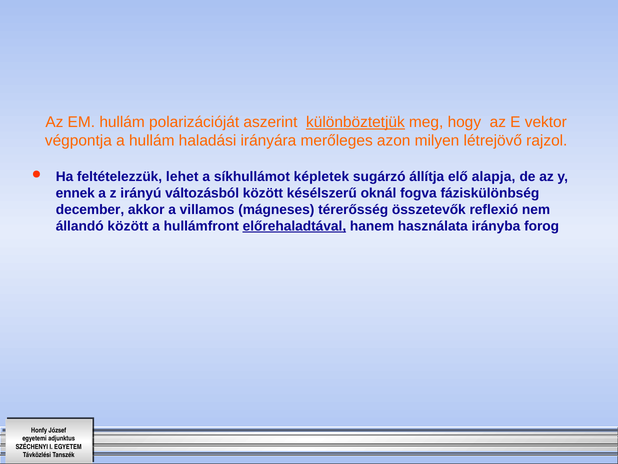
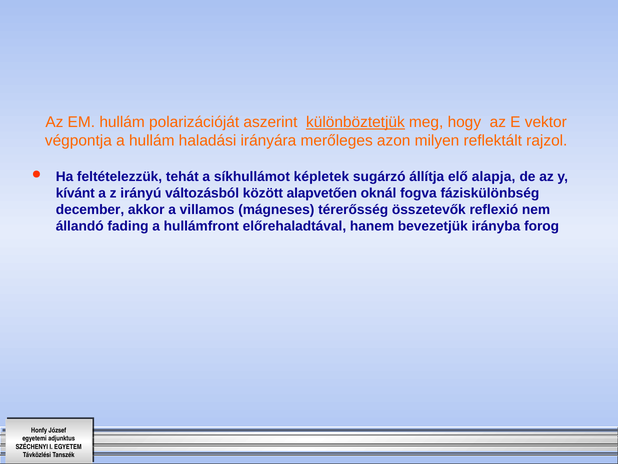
létrejövő: létrejövő -> reflektált (493, 141)
lehet: lehet -> tehát (182, 176)
ennek: ennek -> kívánt (75, 193)
késélszerű: késélszerű -> alapvetően (322, 193)
állandó között: között -> fading (128, 226)
előrehaladtával underline: present -> none (294, 226)
használata: használata -> bevezetjük (433, 226)
